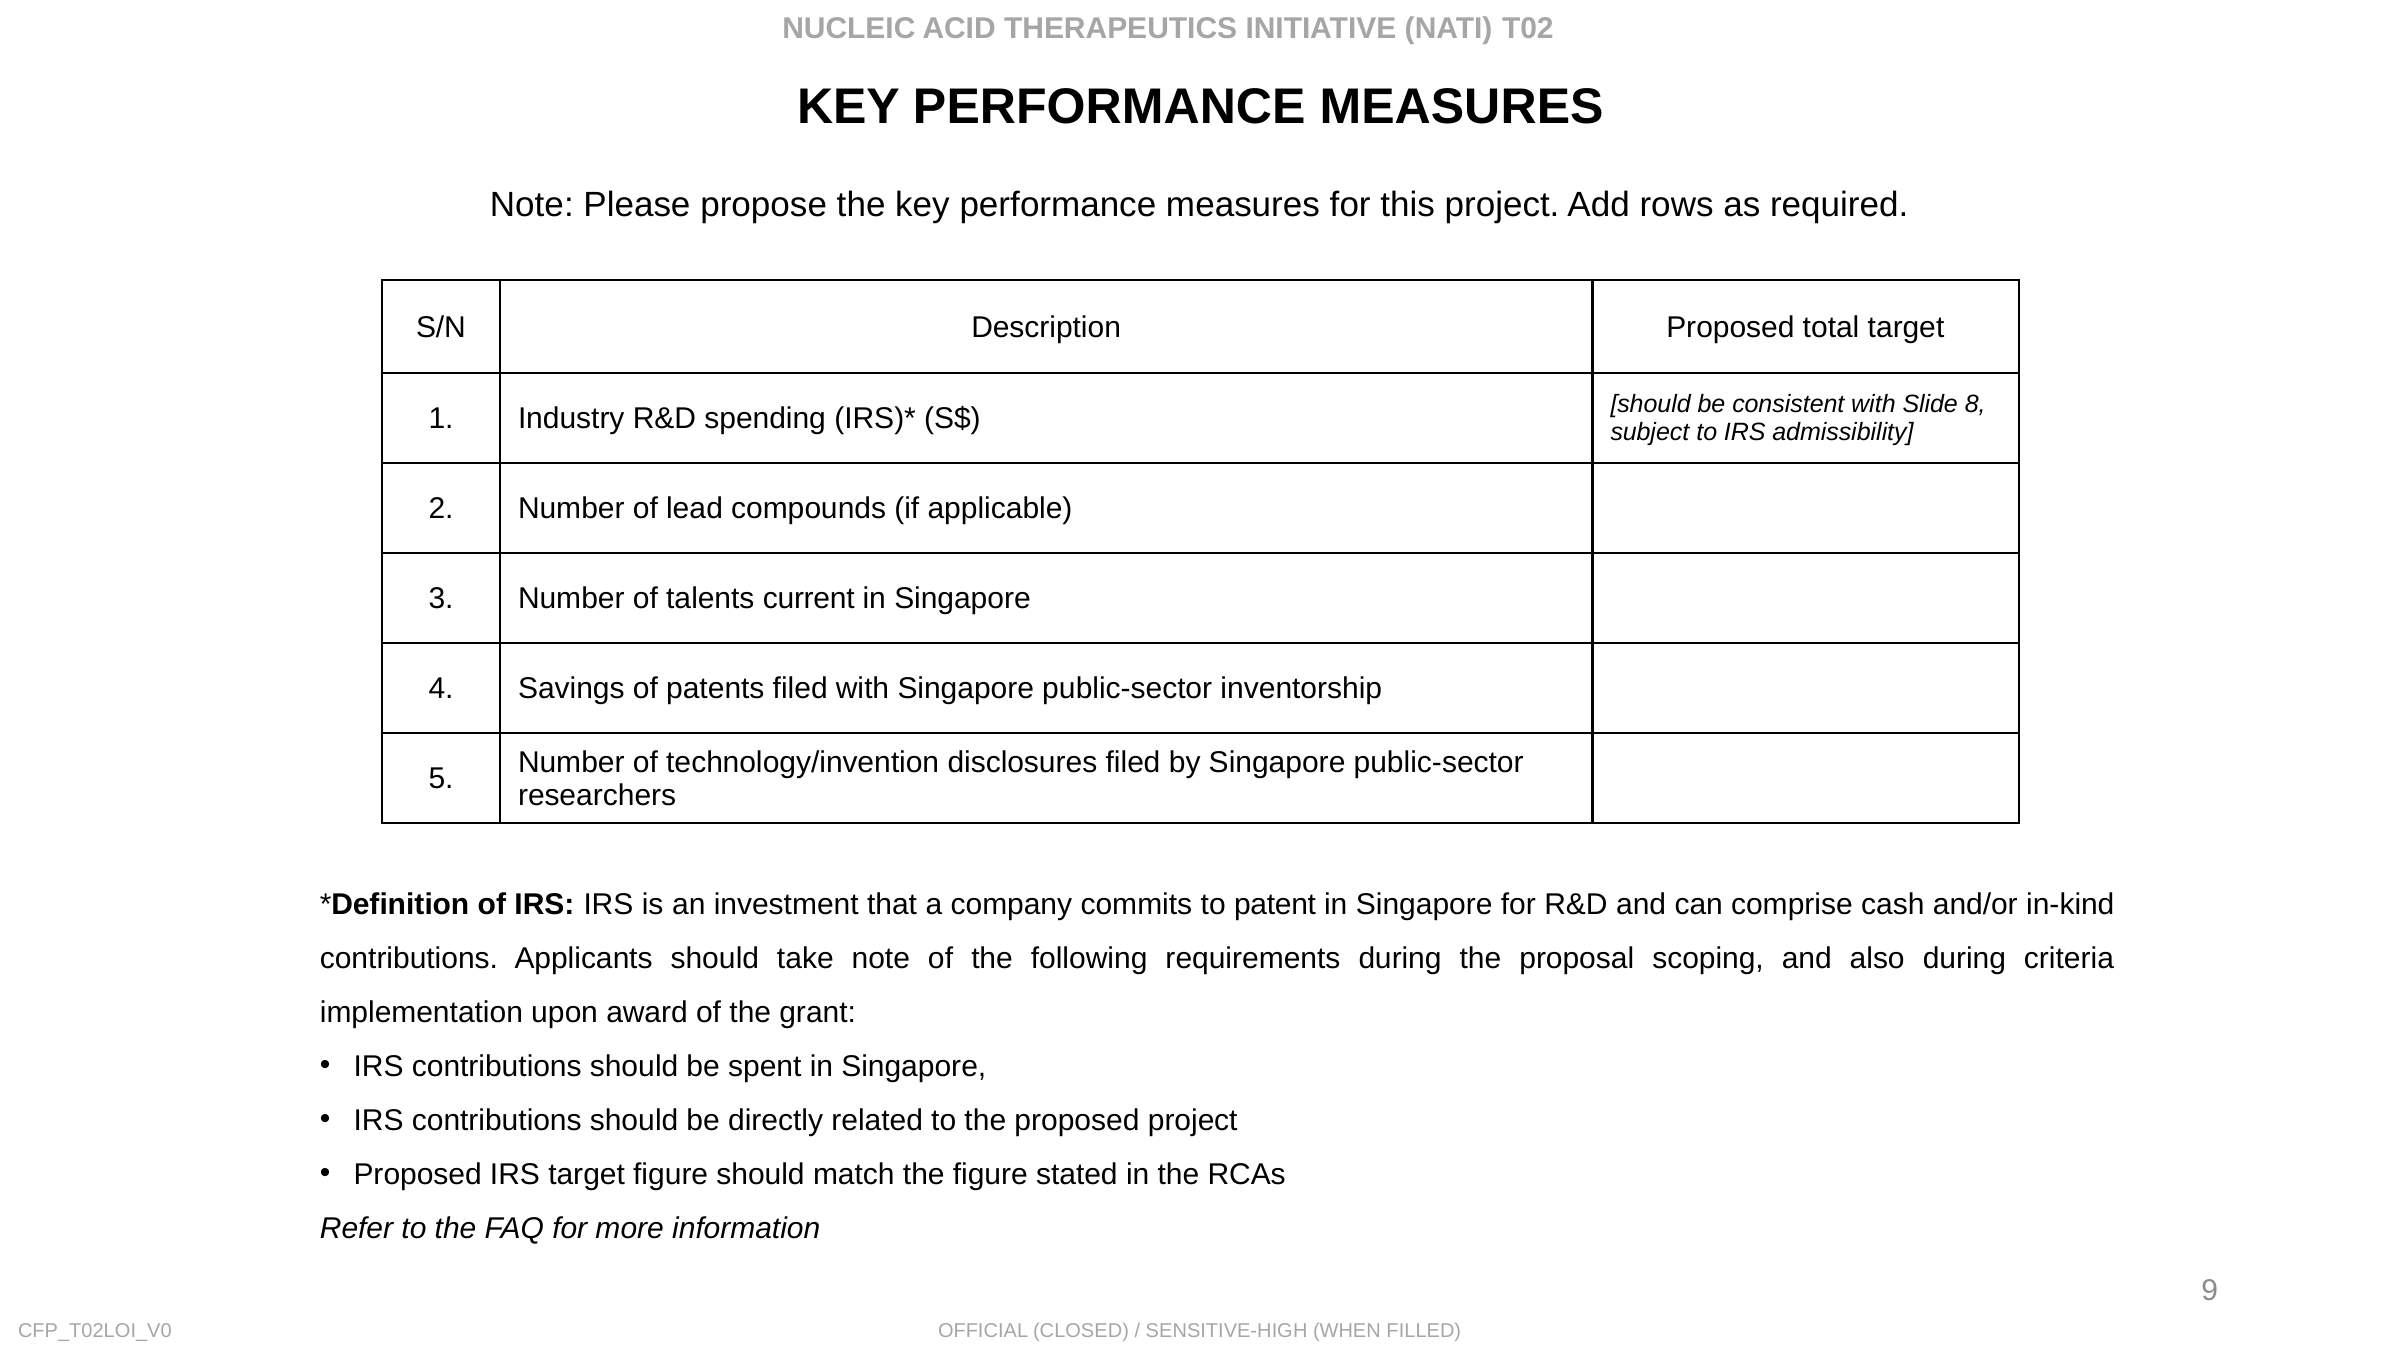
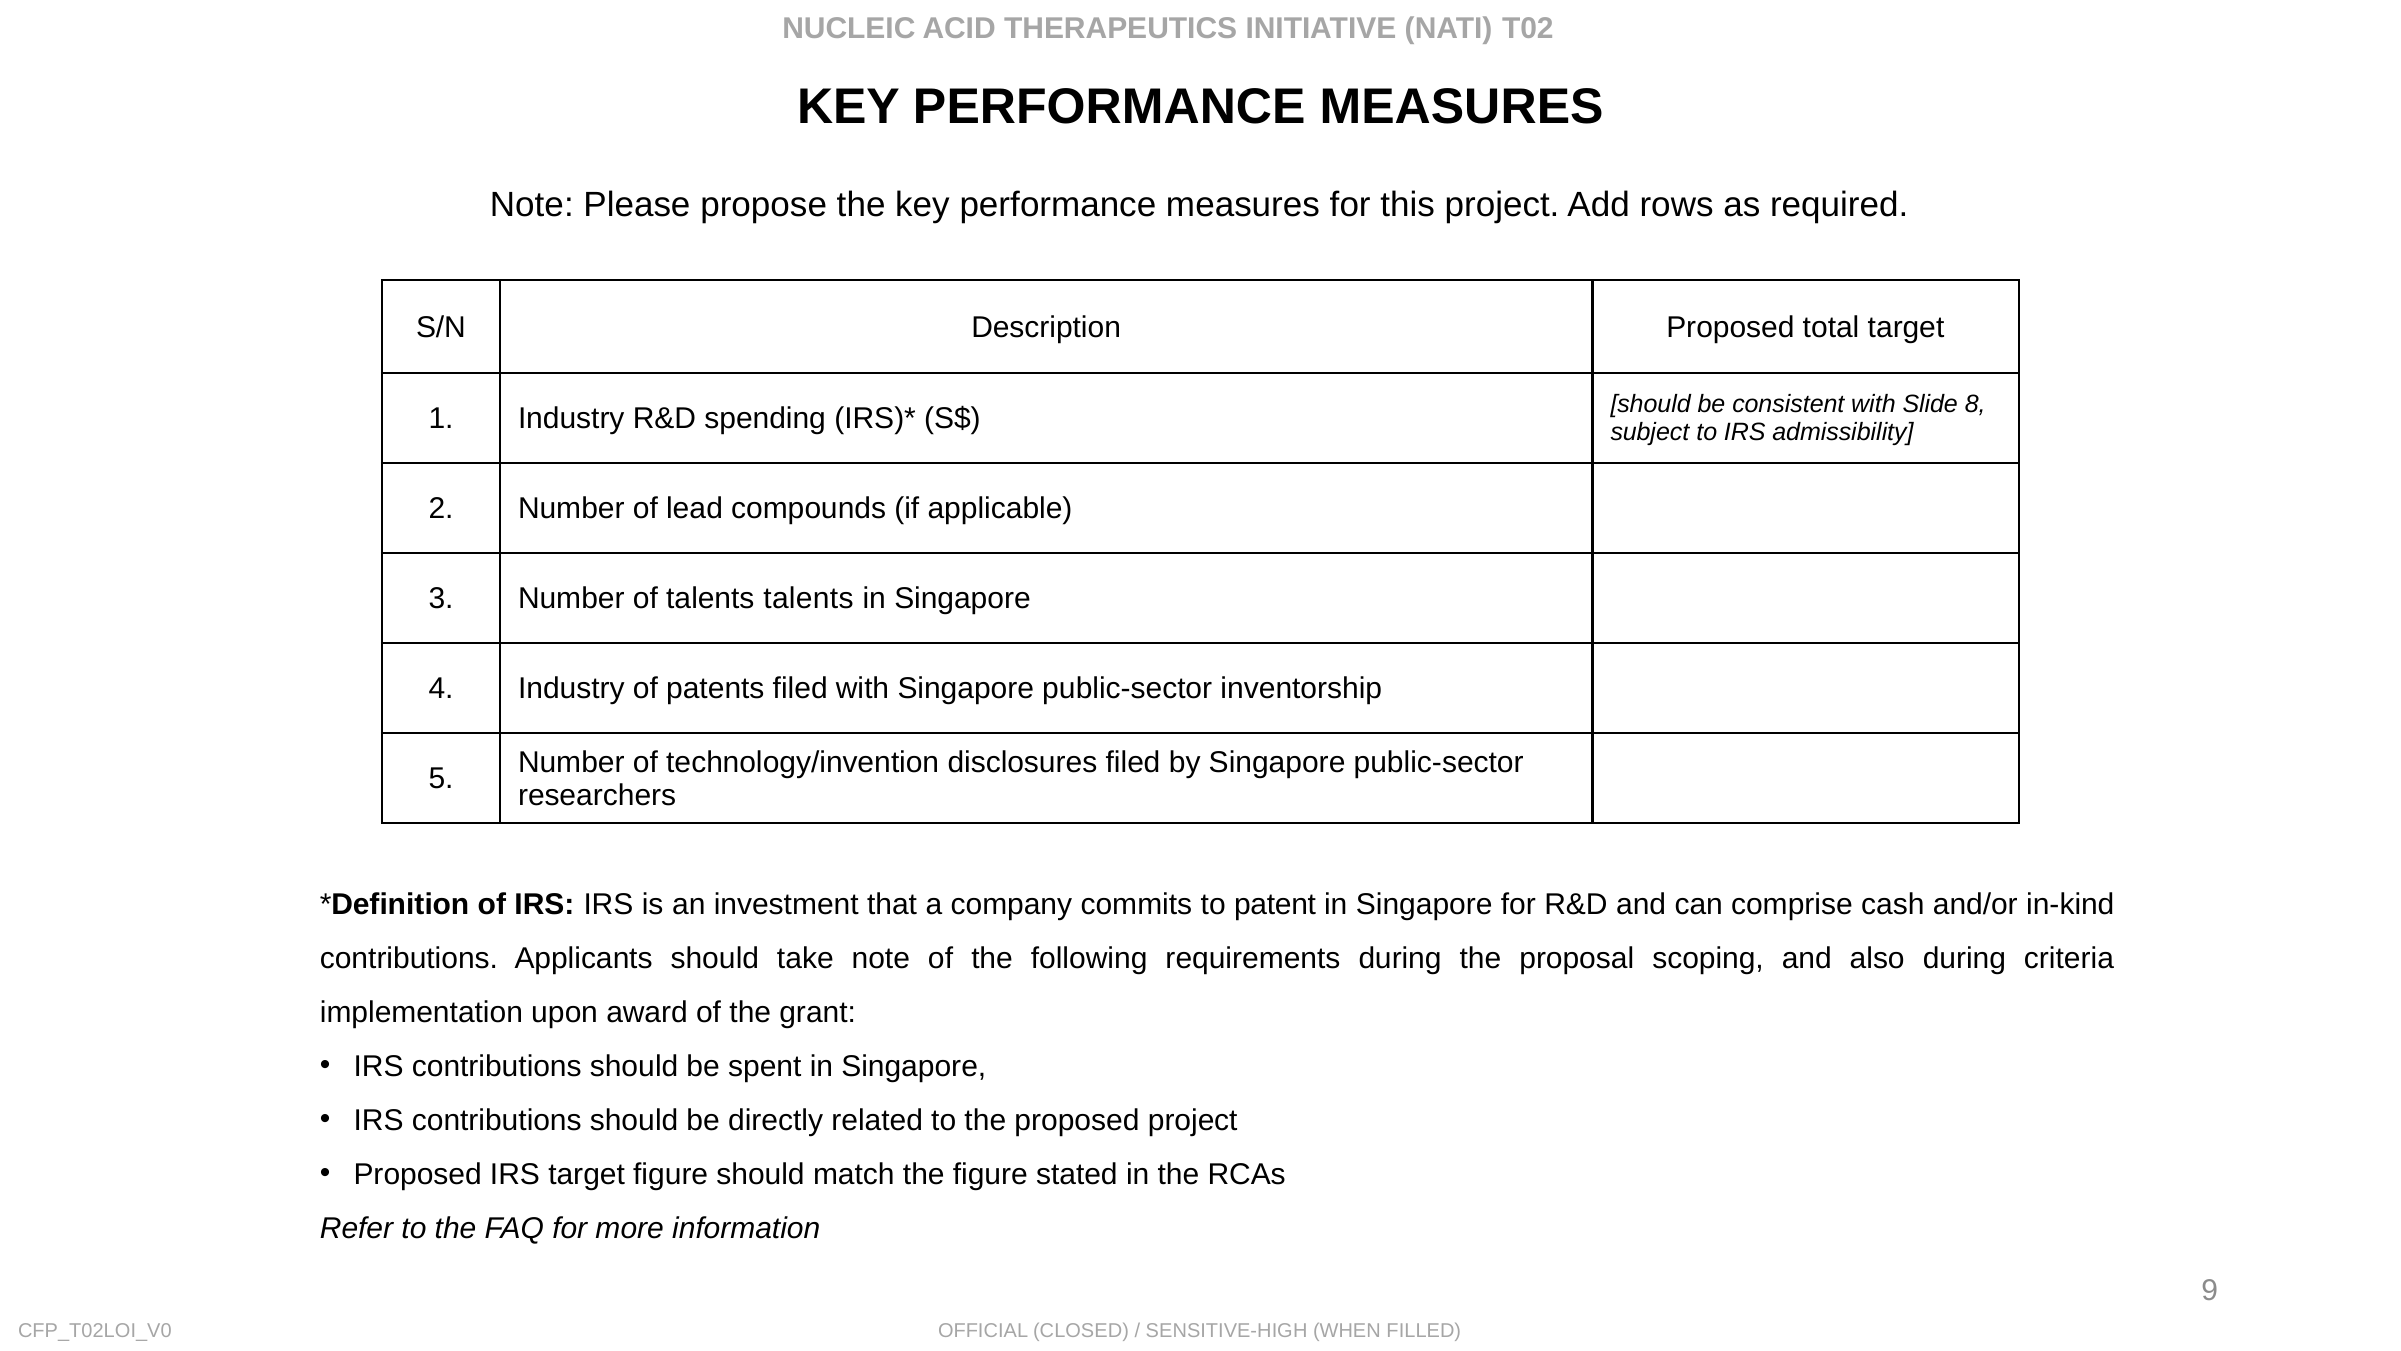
talents current: current -> talents (808, 599)
4 Savings: Savings -> Industry (571, 689)
